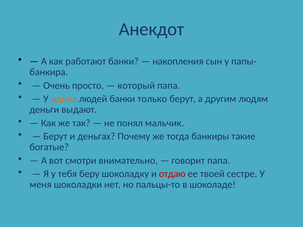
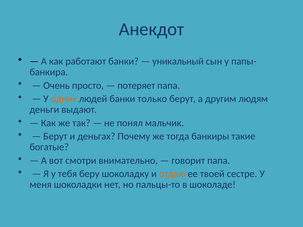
накопления: накопления -> уникальный (178, 61)
который: который -> потеряет (136, 86)
отдаю colour: red -> orange (172, 174)
